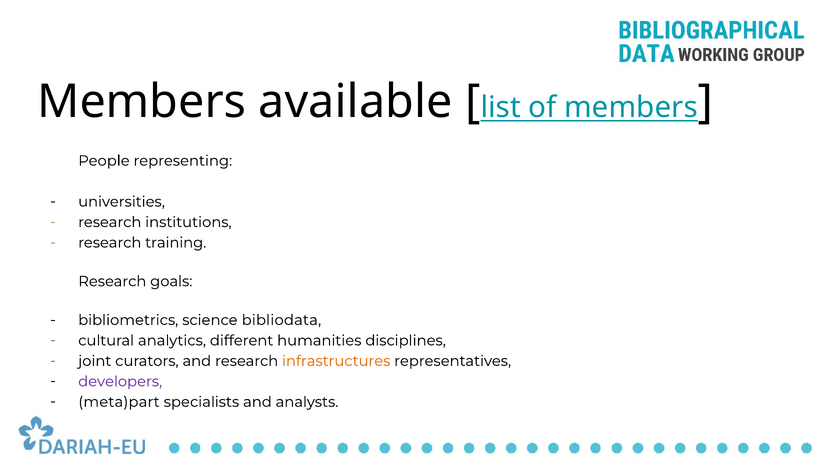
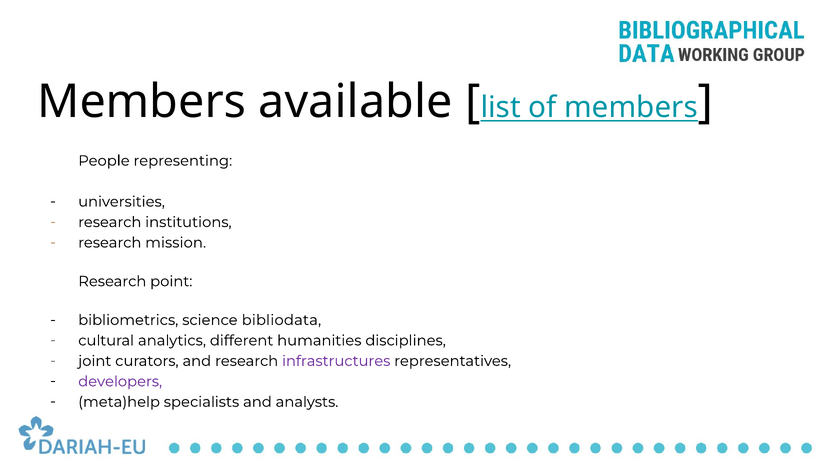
training: training -> mission (176, 242)
goals: goals -> point (171, 281)
infrastructures colour: orange -> purple (336, 360)
meta)part: meta)part -> meta)help (119, 401)
